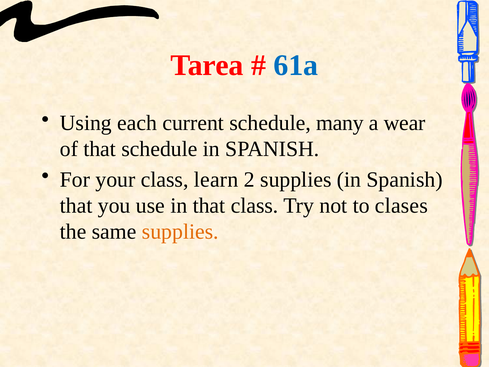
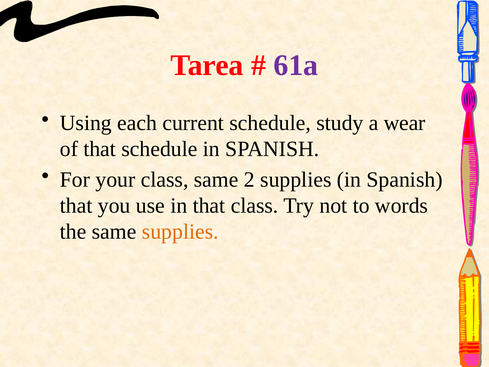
61a colour: blue -> purple (296, 65)
many: many -> study (340, 123)
class learn: learn -> same (216, 179)
clases: clases -> words (402, 206)
